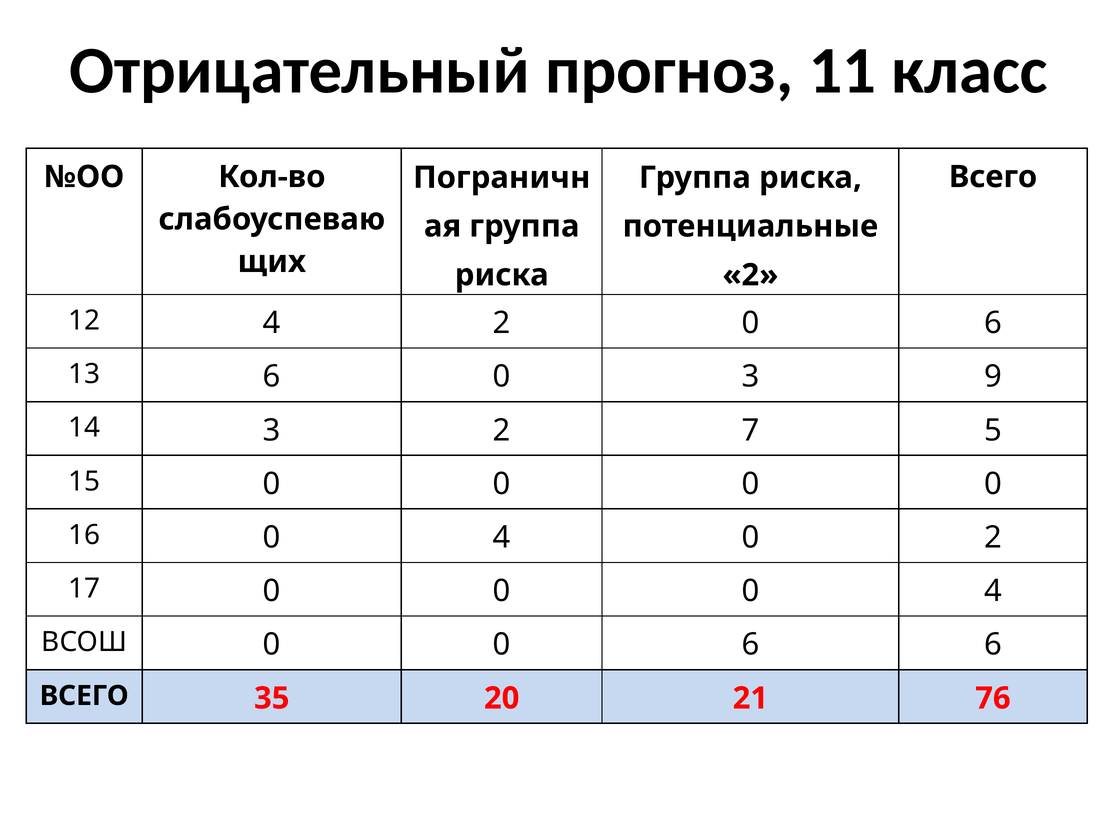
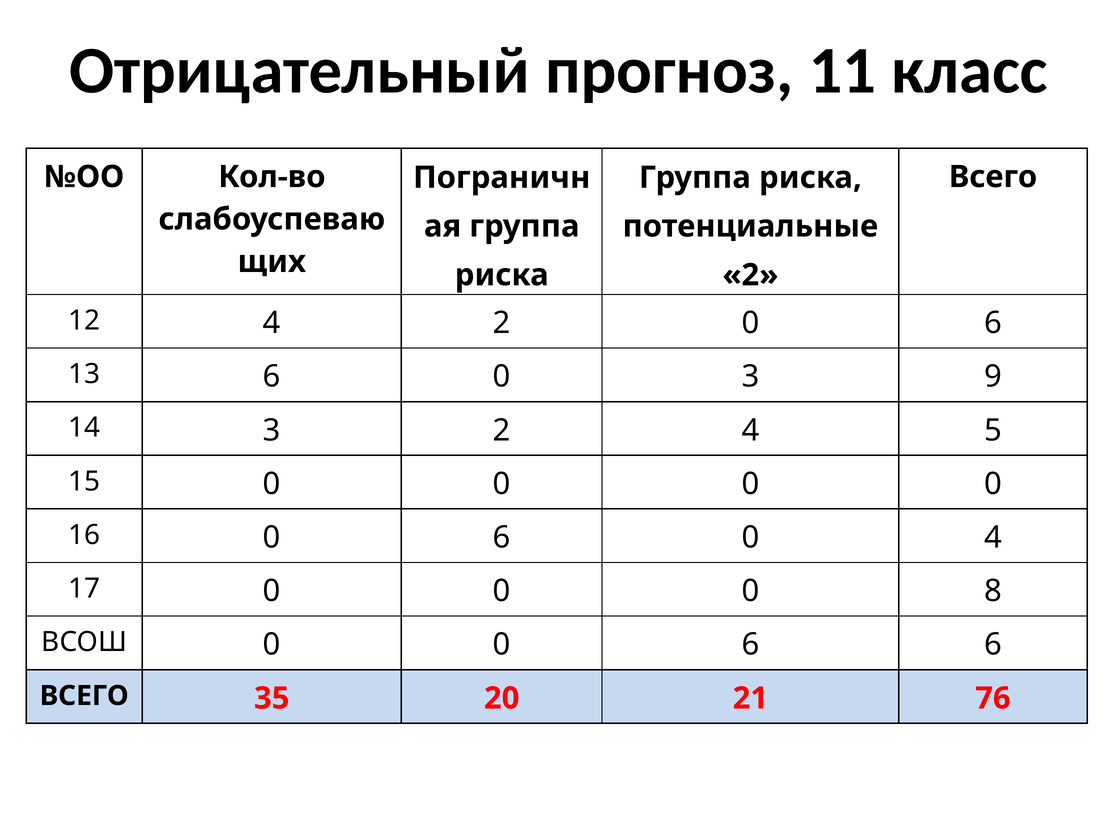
2 7: 7 -> 4 (750, 431)
16 0 4: 4 -> 6 (502, 538)
0 2: 2 -> 4 (993, 538)
0 0 4: 4 -> 8 (993, 592)
